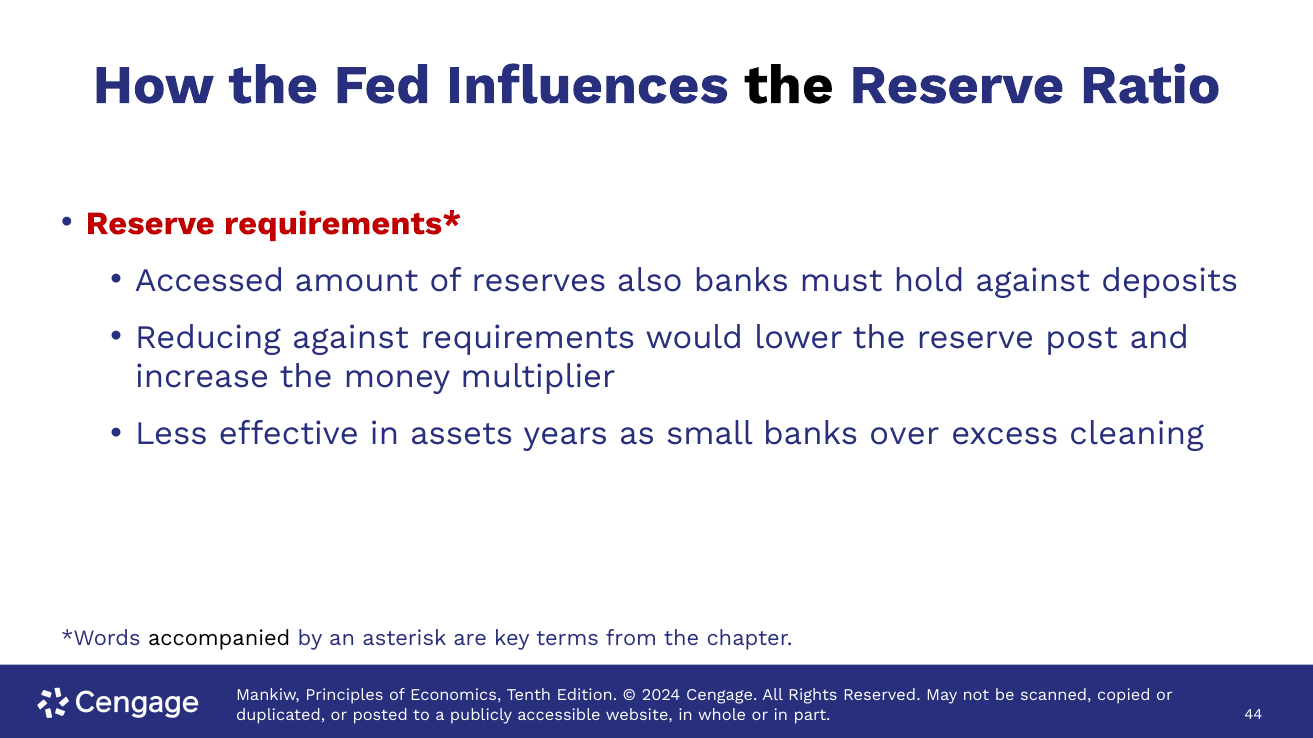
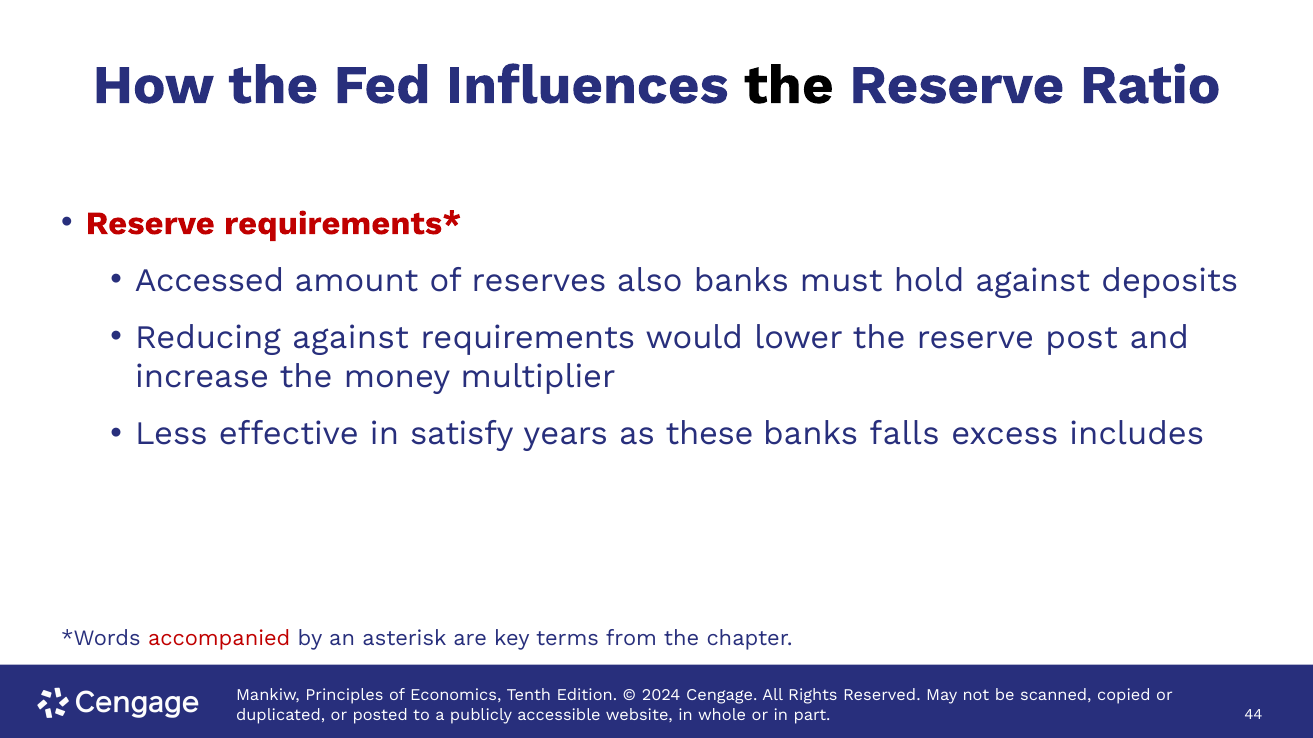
assets: assets -> satisfy (462, 434)
small: small -> these (710, 434)
over: over -> falls (905, 434)
cleaning: cleaning -> includes (1137, 434)
accompanied colour: black -> red (219, 639)
